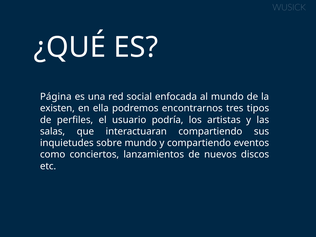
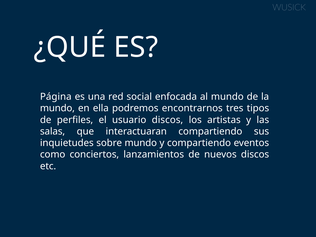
existen: existen -> mundo (57, 108)
usuario podría: podría -> discos (167, 120)
